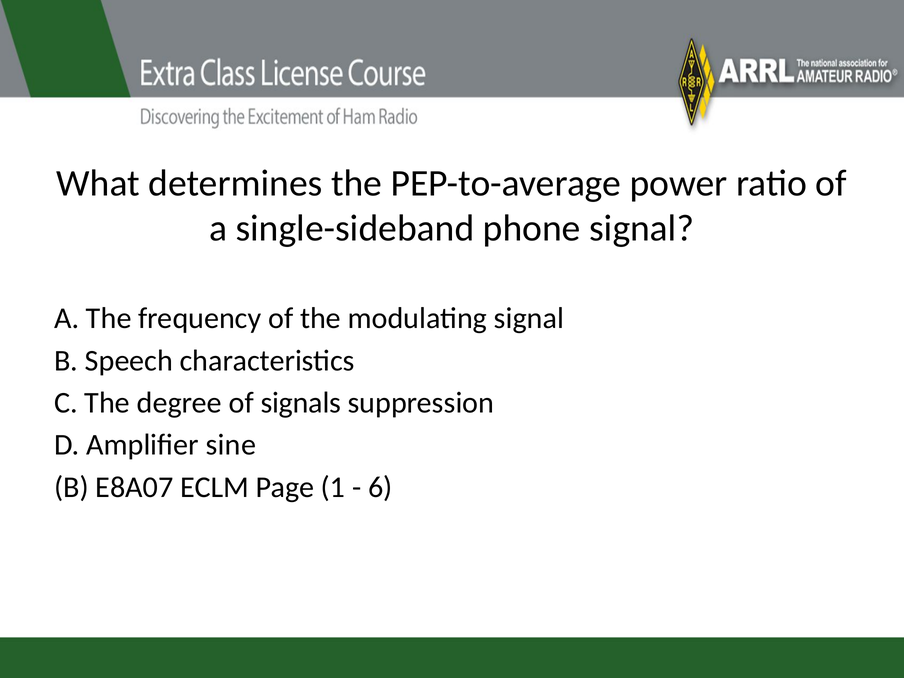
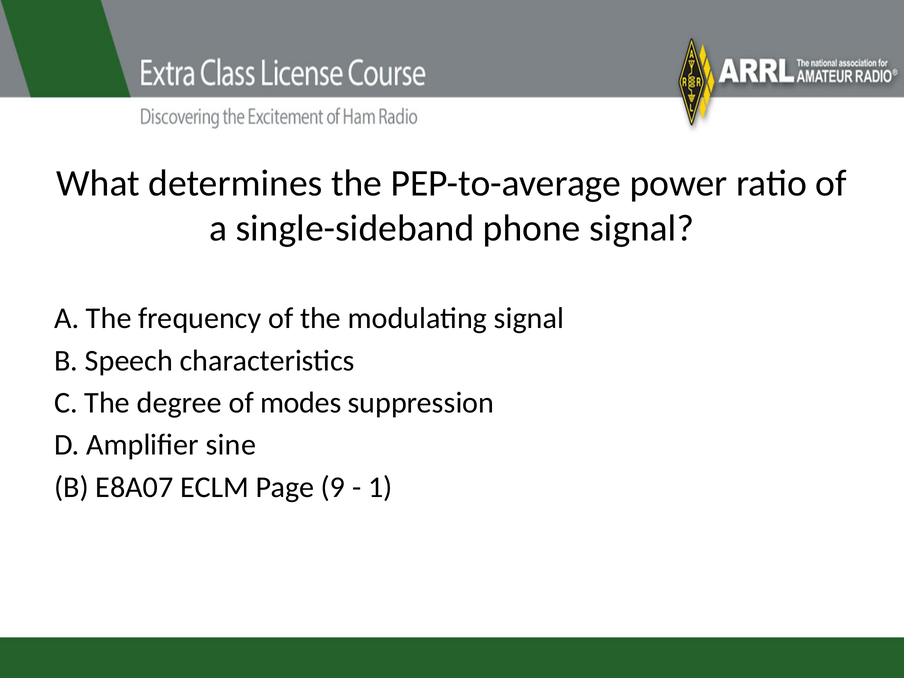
signals: signals -> modes (301, 403)
1: 1 -> 9 (333, 487)
6: 6 -> 1 (380, 487)
